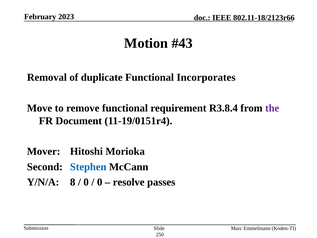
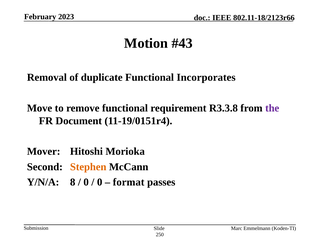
R3.8.4: R3.8.4 -> R3.3.8 (223, 108)
Stephen colour: blue -> orange (88, 167)
resolve: resolve -> format (129, 182)
